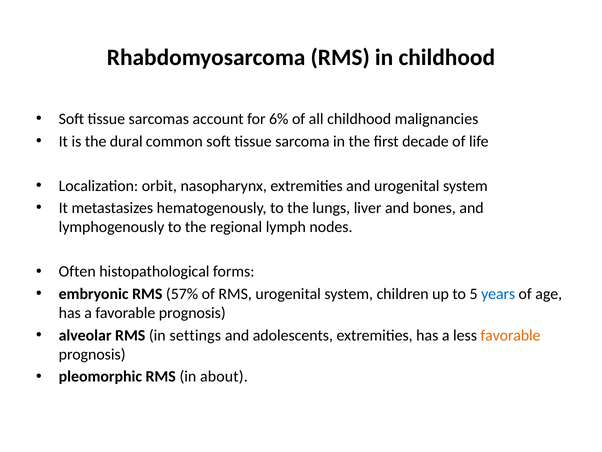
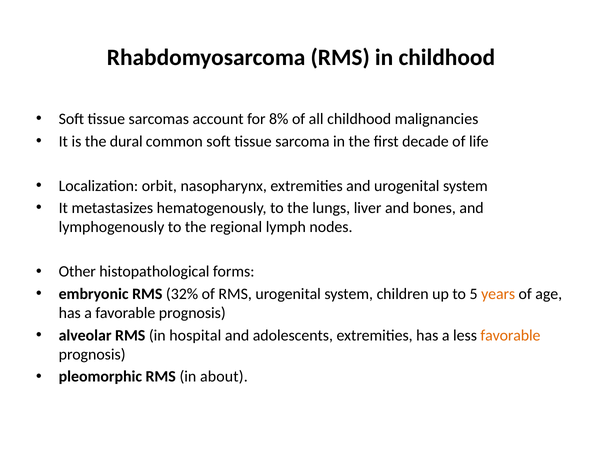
6%: 6% -> 8% (279, 119)
Often: Often -> Other (77, 271)
57%: 57% -> 32% (182, 294)
years colour: blue -> orange (498, 294)
settings: settings -> hospital (195, 335)
